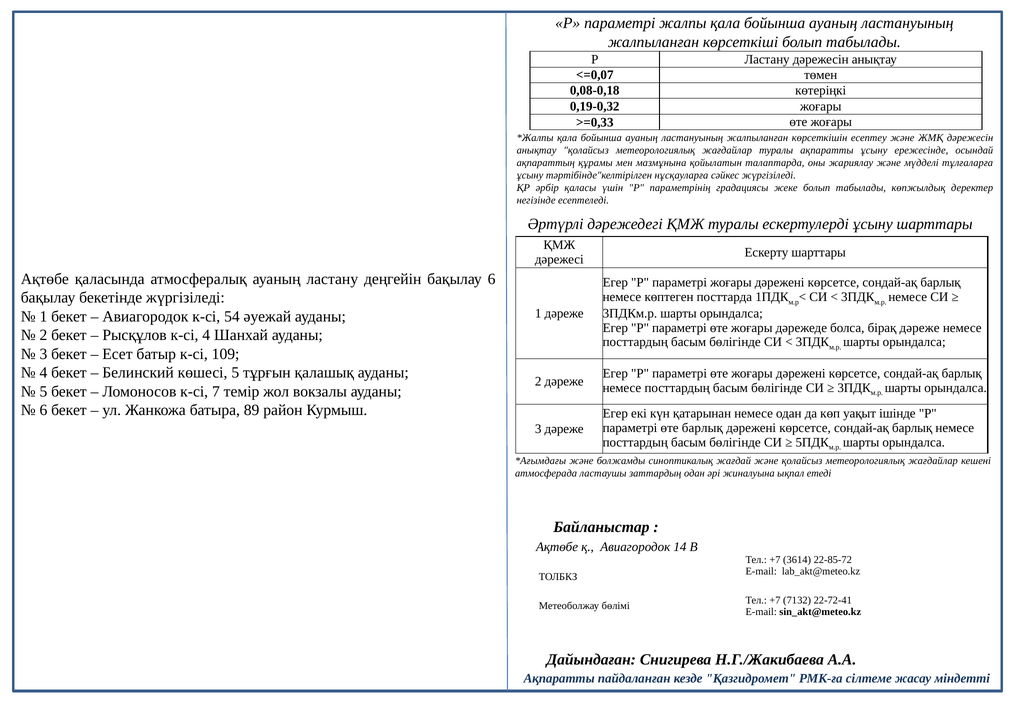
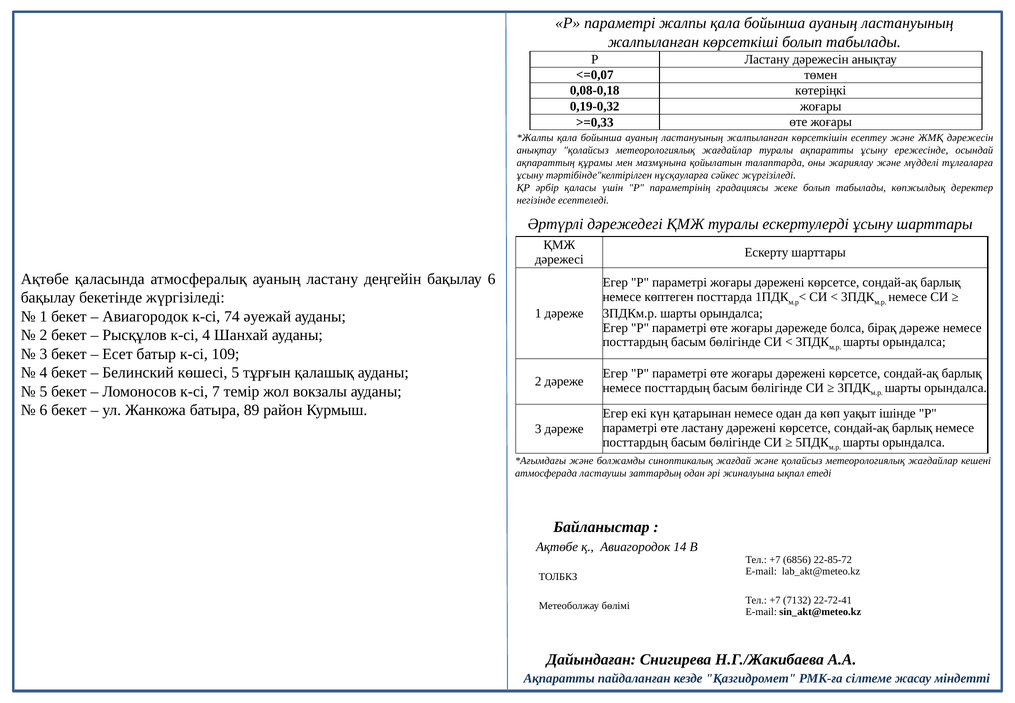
54: 54 -> 74 (232, 316)
өте барлық: барлық -> ластану (703, 428)
3614: 3614 -> 6856 (797, 559)
